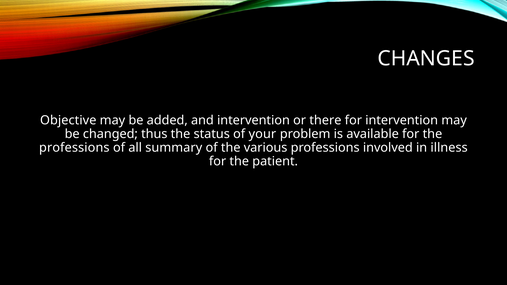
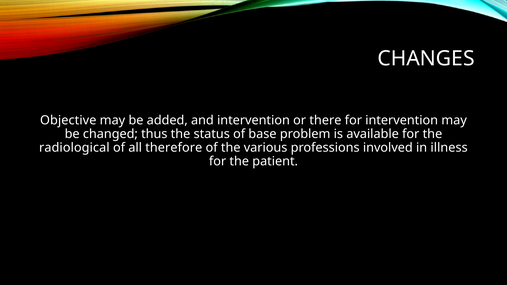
your: your -> base (262, 134)
professions: professions -> radiological (74, 148)
summary: summary -> therefore (174, 148)
